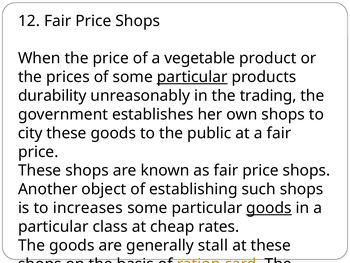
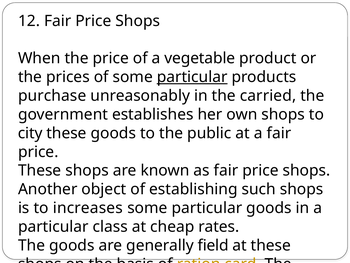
durability: durability -> purchase (52, 96)
trading: trading -> carried (268, 96)
goods underline: present -> none (269, 208)
stall: stall -> field (213, 245)
